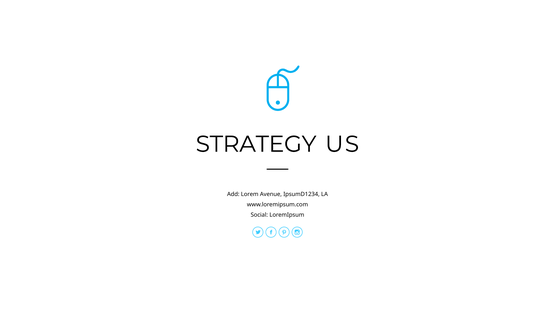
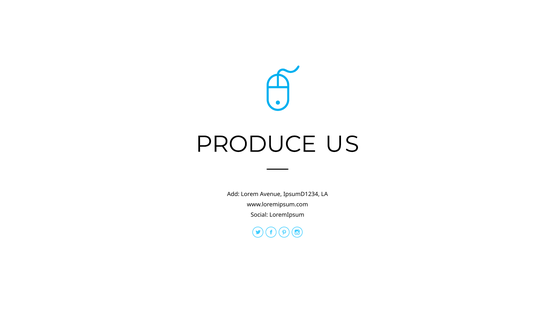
STRATEGY: STRATEGY -> PRODUCE (256, 144)
